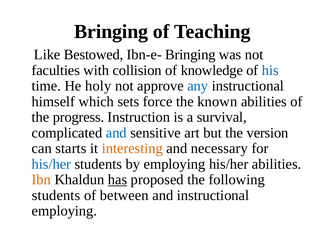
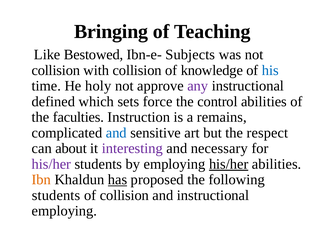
Ibn-e- Bringing: Bringing -> Subjects (190, 55)
faculties: faculties -> collision (56, 70)
any colour: blue -> purple (198, 86)
himself: himself -> defined (53, 101)
known: known -> control (217, 101)
progress: progress -> faculties (78, 117)
survival: survival -> remains (222, 117)
version: version -> respect (267, 133)
starts: starts -> about (71, 148)
interesting colour: orange -> purple (132, 148)
his/her colour: blue -> purple (51, 164)
his/her underline: none -> present (229, 164)
of between: between -> collision (124, 195)
